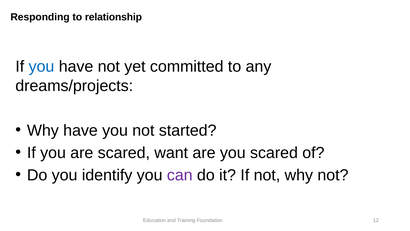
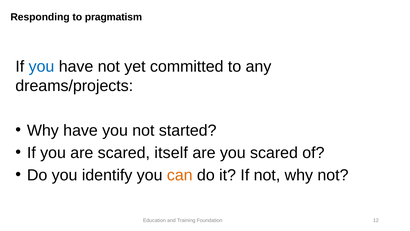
relationship: relationship -> pragmatism (113, 17)
want: want -> itself (171, 153)
can colour: purple -> orange (180, 175)
